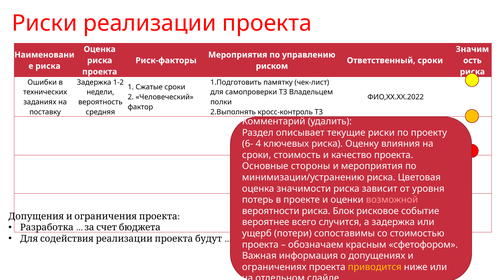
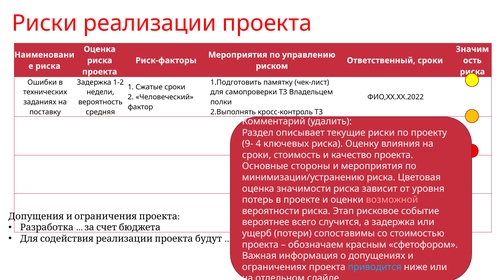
6-: 6- -> 9- (248, 144)
Блок: Блок -> Этап (343, 212)
приводится colour: yellow -> light blue (375, 268)
